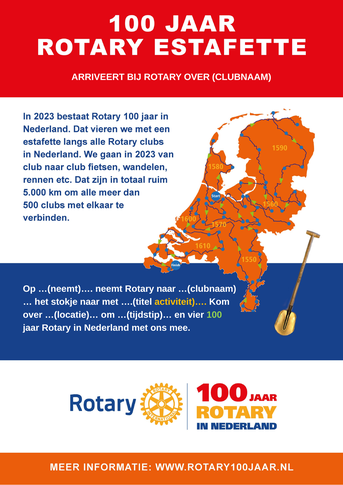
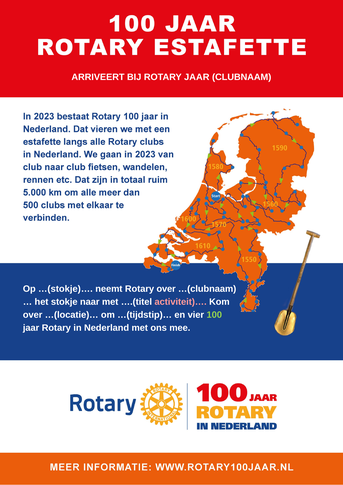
ROTARY OVER: OVER -> JAAR (197, 77)
…(neemt)…: …(neemt)… -> …(stokje)… (65, 289)
Rotary naar: naar -> over (166, 289)
activiteit)… colour: yellow -> pink (181, 302)
